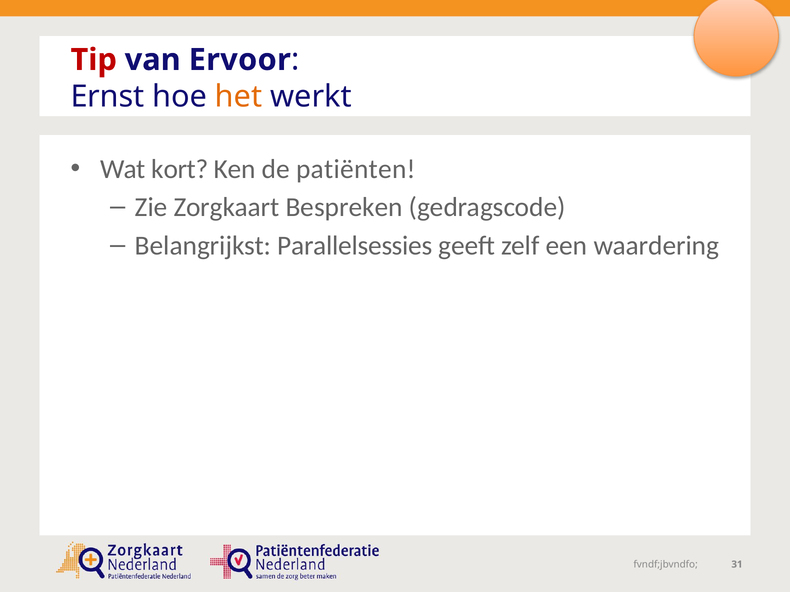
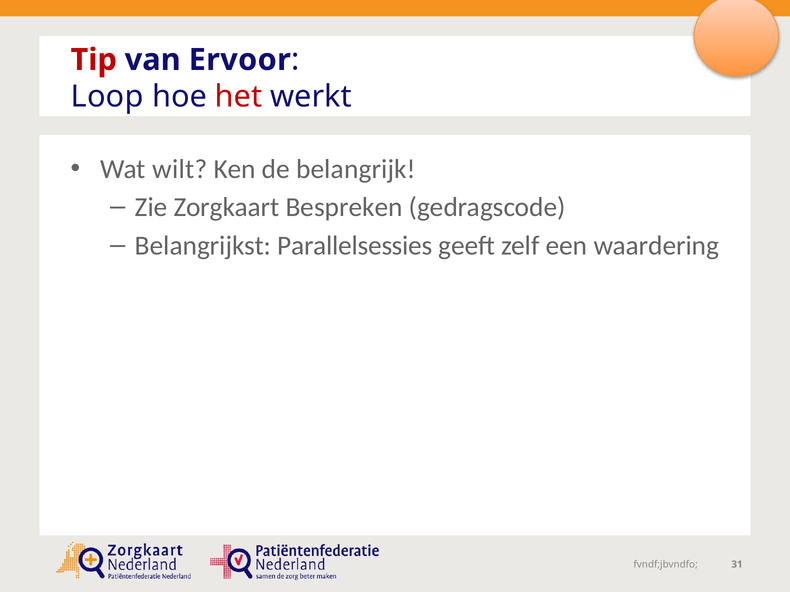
Ernst: Ernst -> Loop (107, 97)
het colour: orange -> red (239, 97)
kort: kort -> wilt (180, 169)
patiënten: patiënten -> belangrijk (356, 169)
